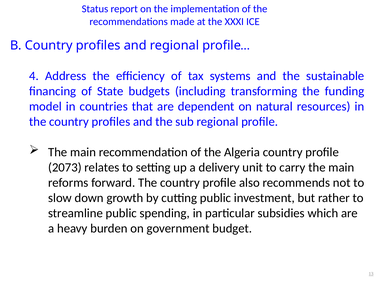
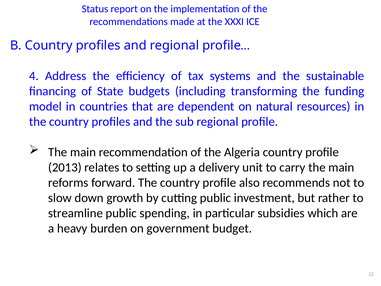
2073: 2073 -> 2013 (65, 167)
